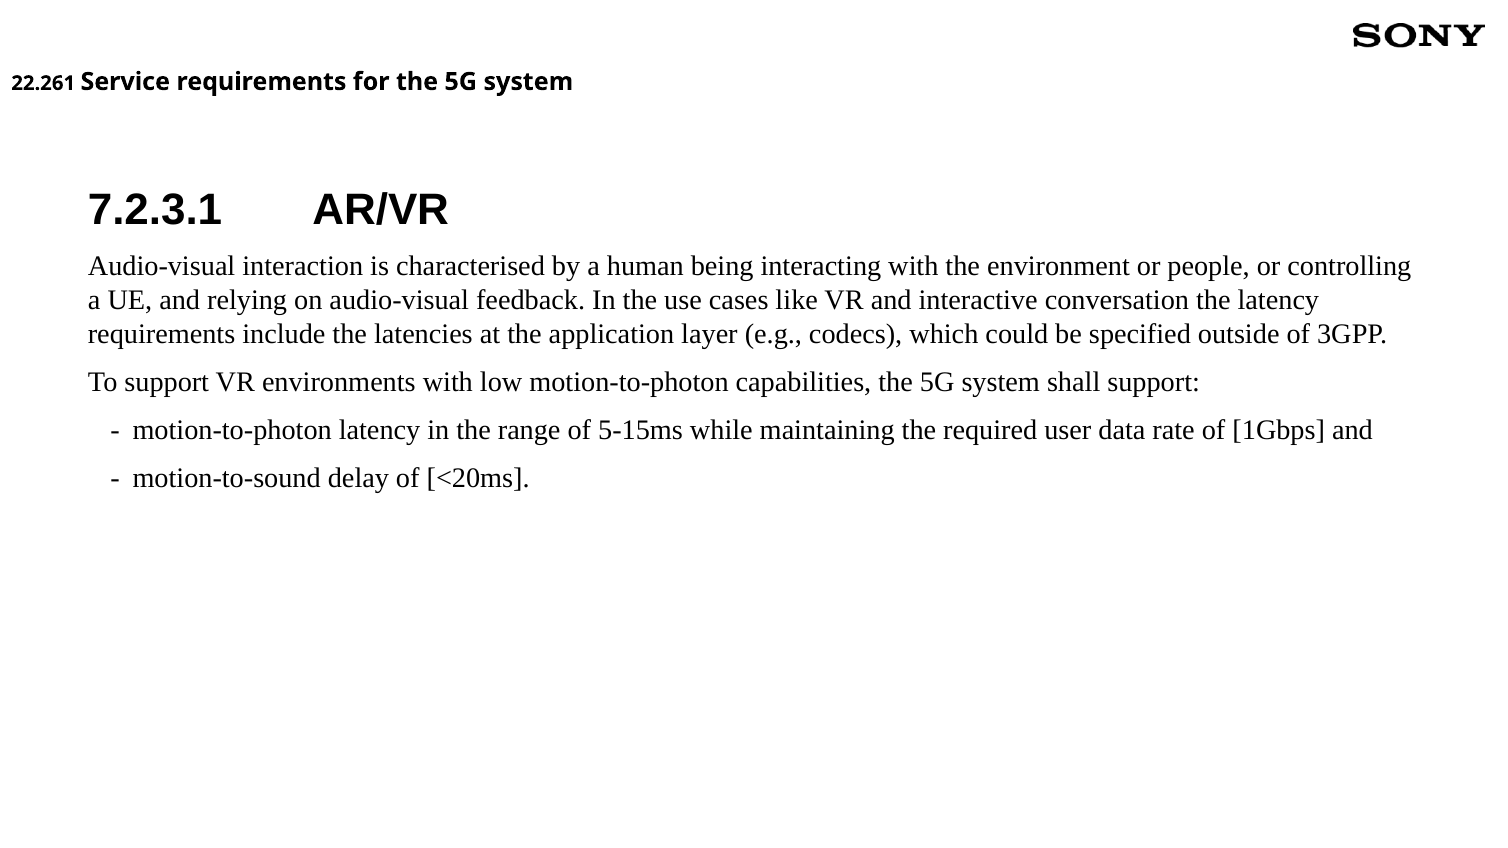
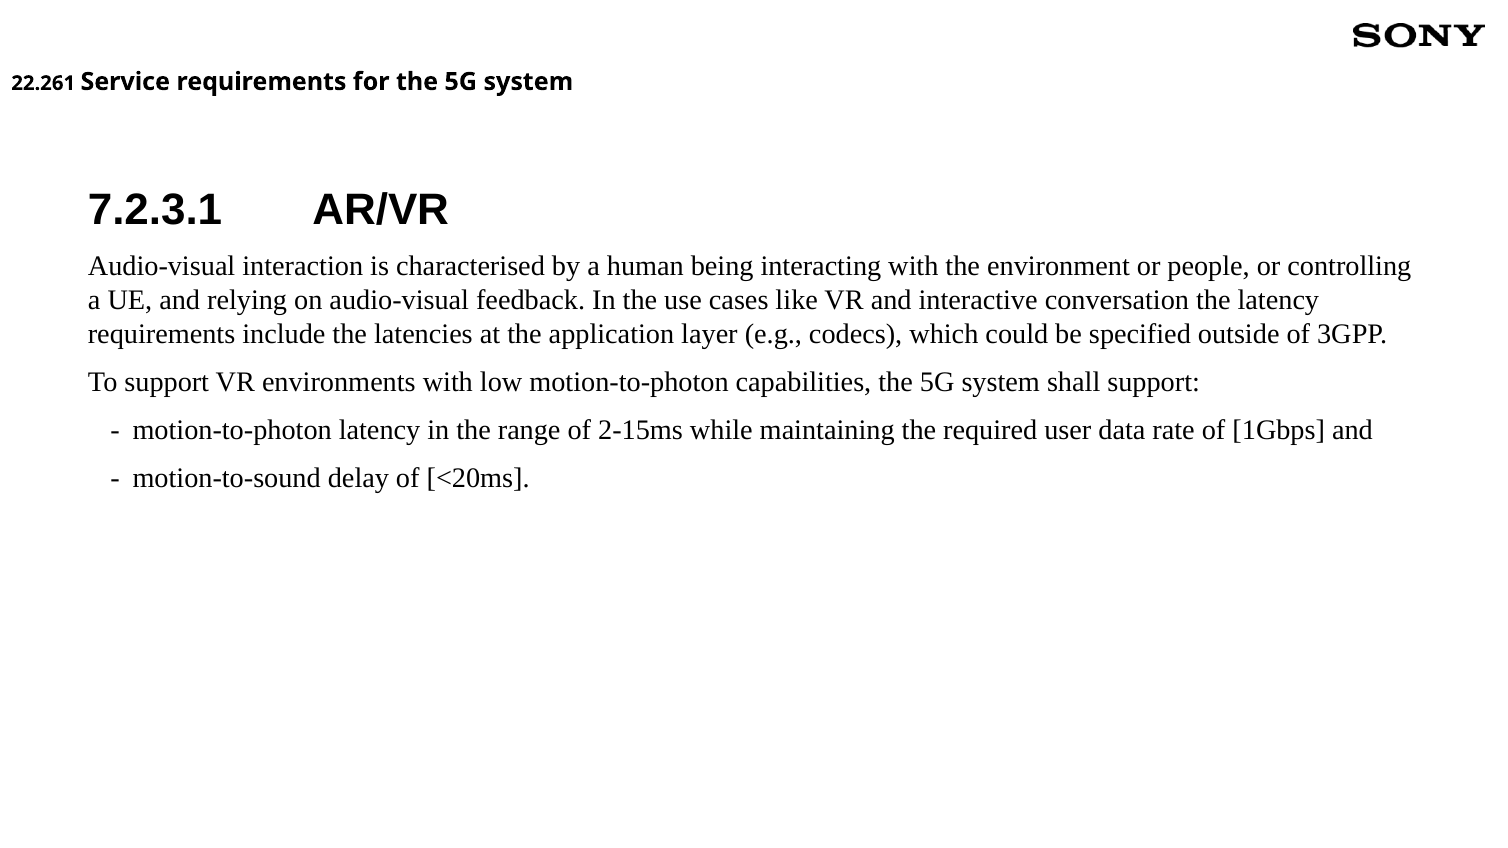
5-15ms: 5-15ms -> 2-15ms (641, 430)
